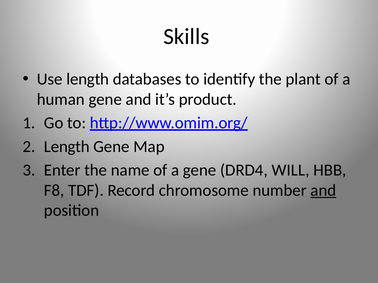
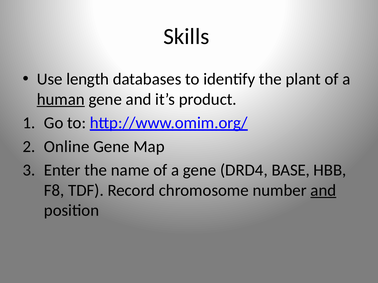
human underline: none -> present (61, 99)
Length: Length -> Online (67, 147)
WILL: WILL -> BASE (291, 170)
